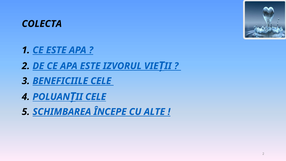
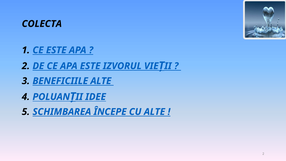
BENEFICIILE CELE: CELE -> ALTE (101, 81)
POLUANȚII CELE: CELE -> IDEE (96, 97)
